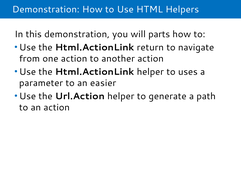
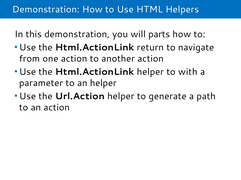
uses: uses -> with (188, 72)
an easier: easier -> helper (103, 83)
